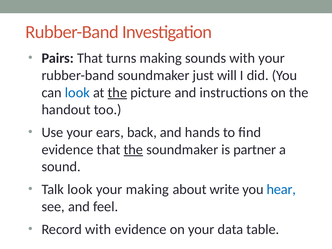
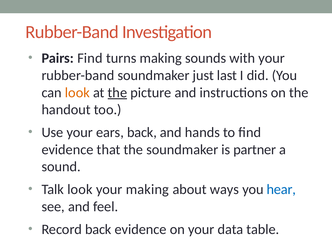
Pairs That: That -> Find (90, 58)
will: will -> last (227, 75)
look colour: blue -> orange (77, 93)
the underline: present -> none (133, 150)
write: write -> ways (224, 189)
Record with: with -> back (98, 229)
